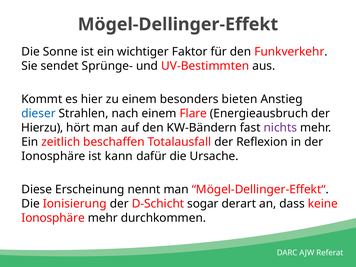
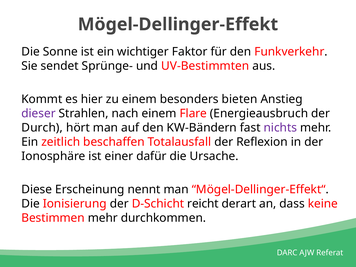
dieser colour: blue -> purple (39, 113)
Hierzu: Hierzu -> Durch (42, 128)
kann: kann -> einer (119, 156)
sogar: sogar -> reicht (203, 204)
Ionosphäre: Ionosphäre -> Bestimmen (53, 218)
